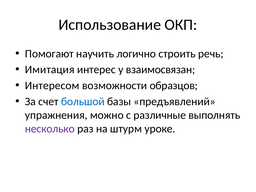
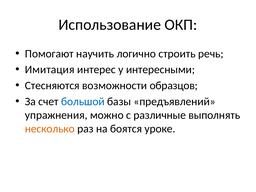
взаимосвязан: взаимосвязан -> интересными (160, 70)
Интересом: Интересом -> Стесняются (52, 86)
несколько colour: purple -> orange (50, 129)
штурм: штурм -> боятся (126, 129)
